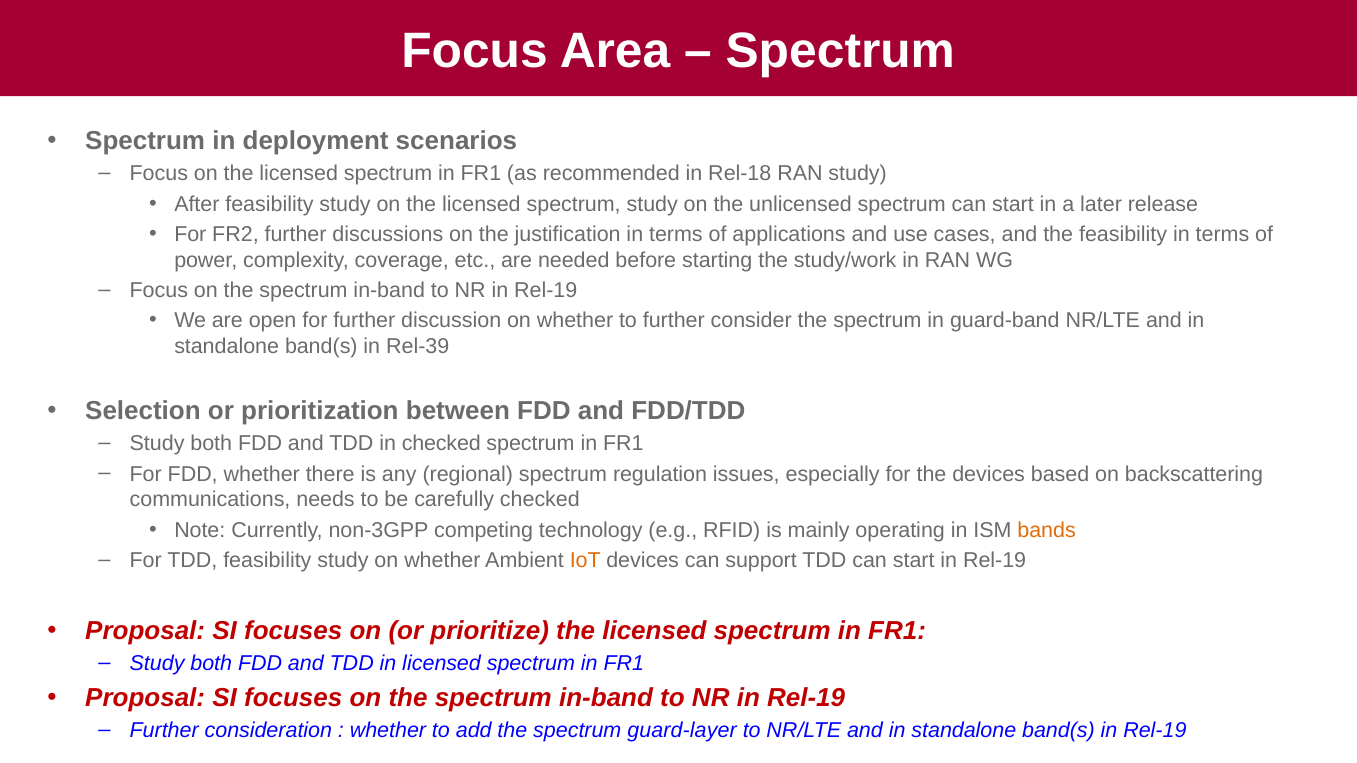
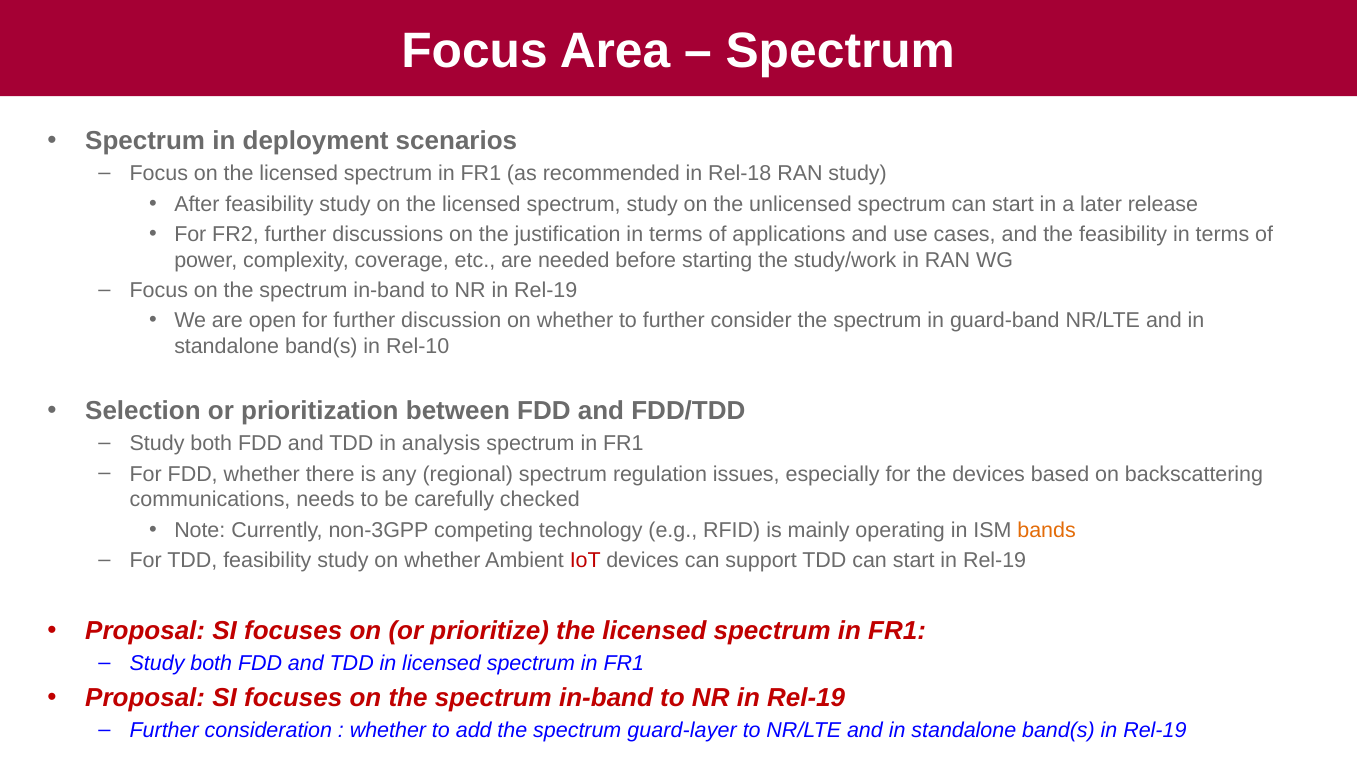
Rel-39: Rel-39 -> Rel-10 (418, 347)
in checked: checked -> analysis (441, 444)
IoT colour: orange -> red (585, 561)
